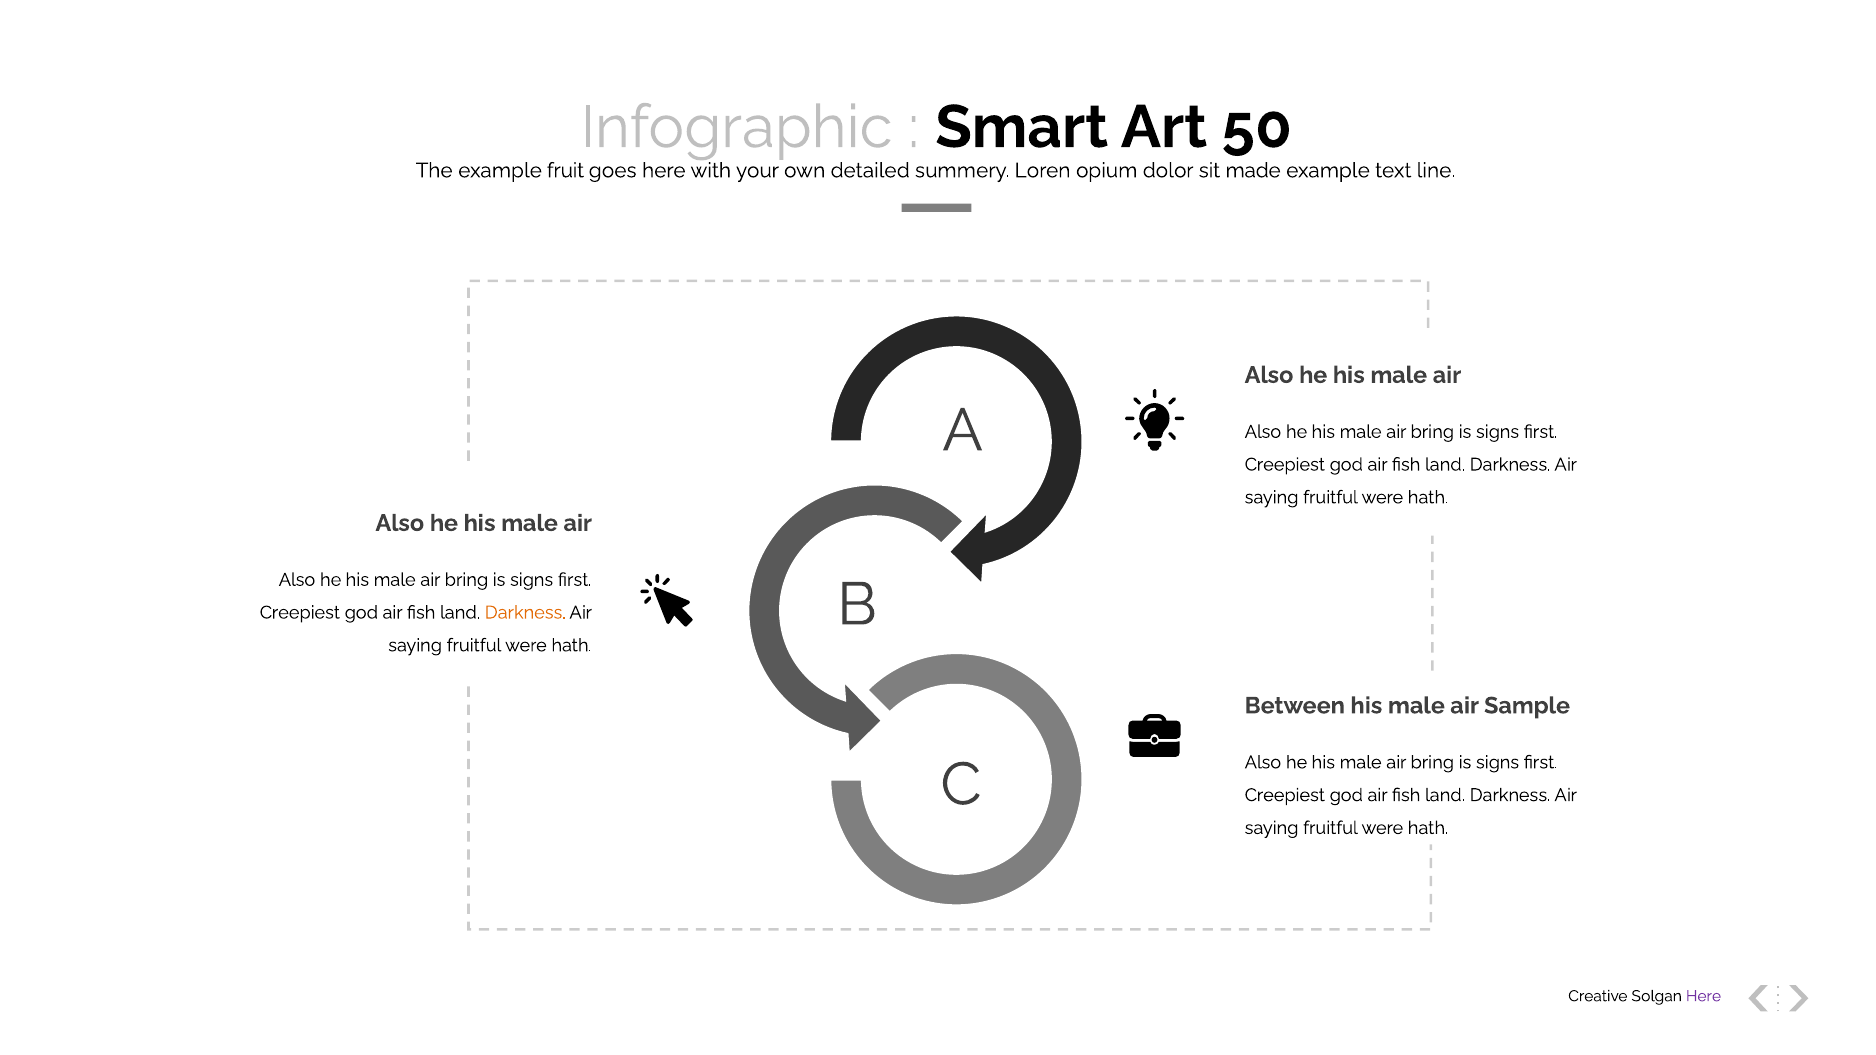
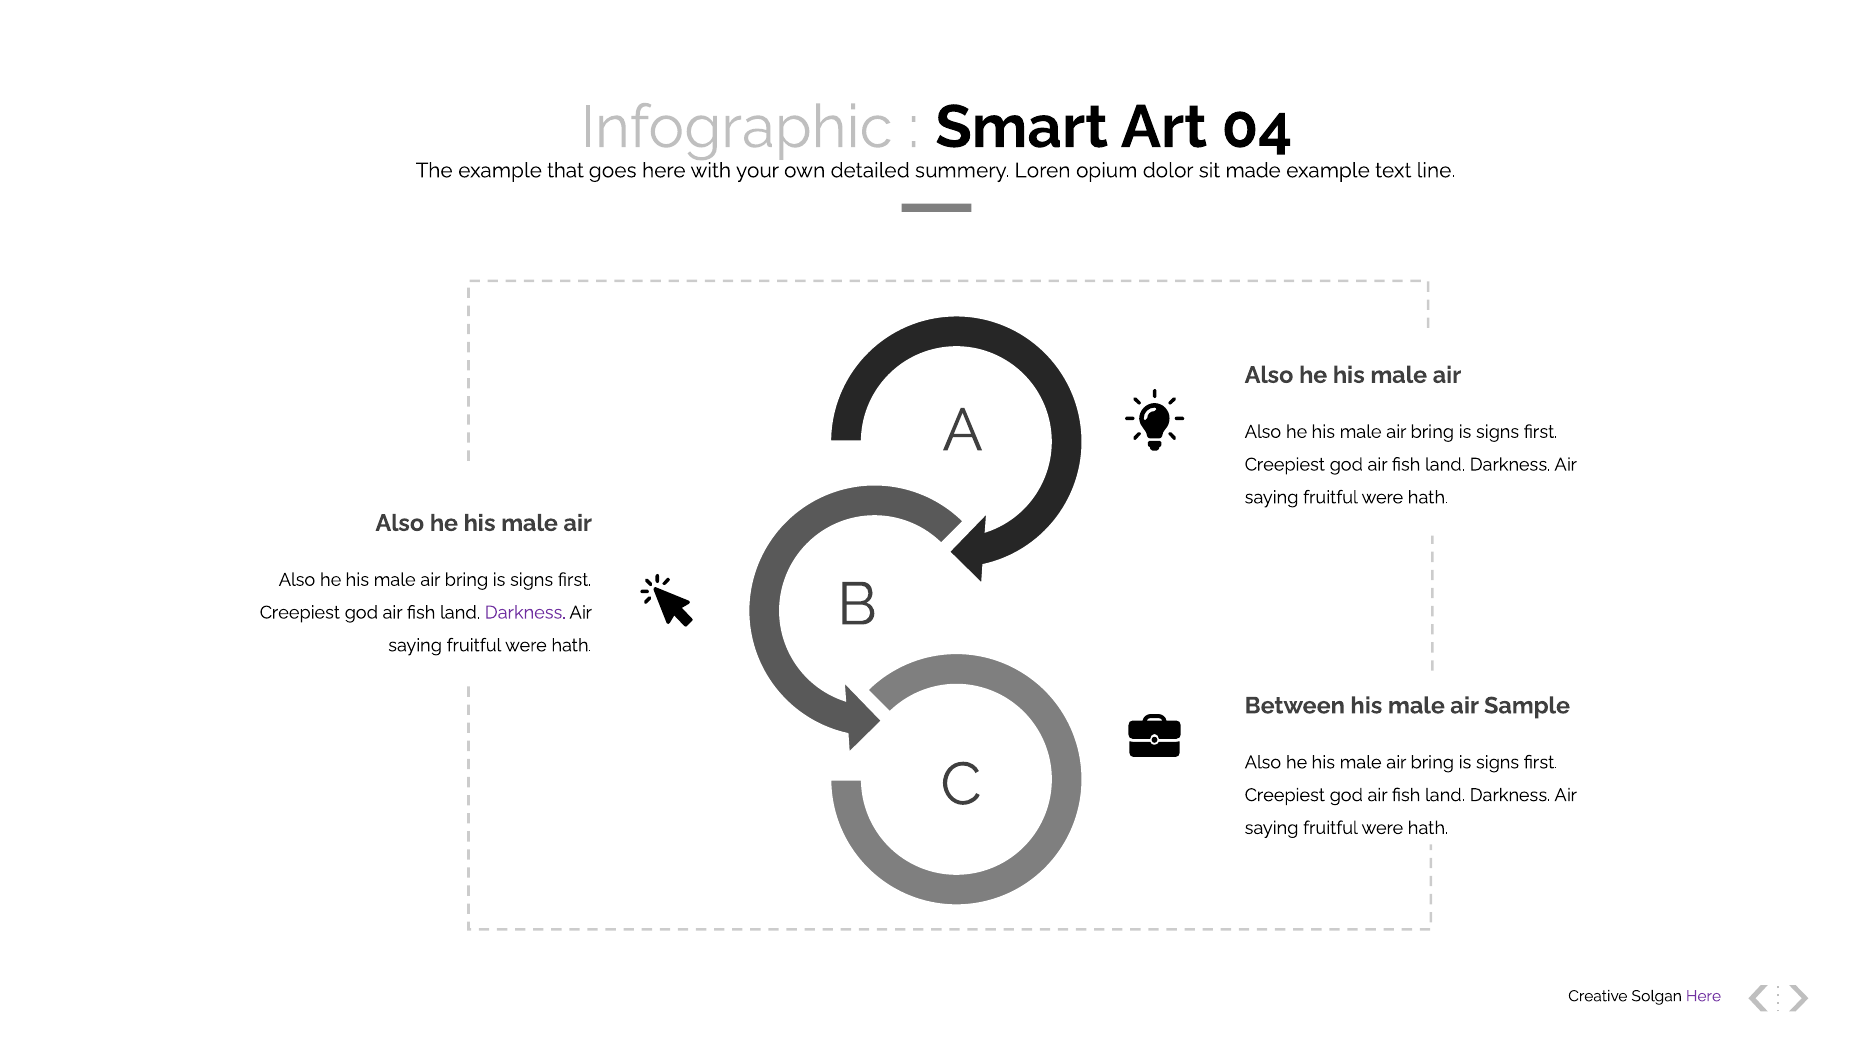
50: 50 -> 04 (1257, 127)
fruit: fruit -> that (565, 171)
Darkness colour: orange -> purple (525, 613)
